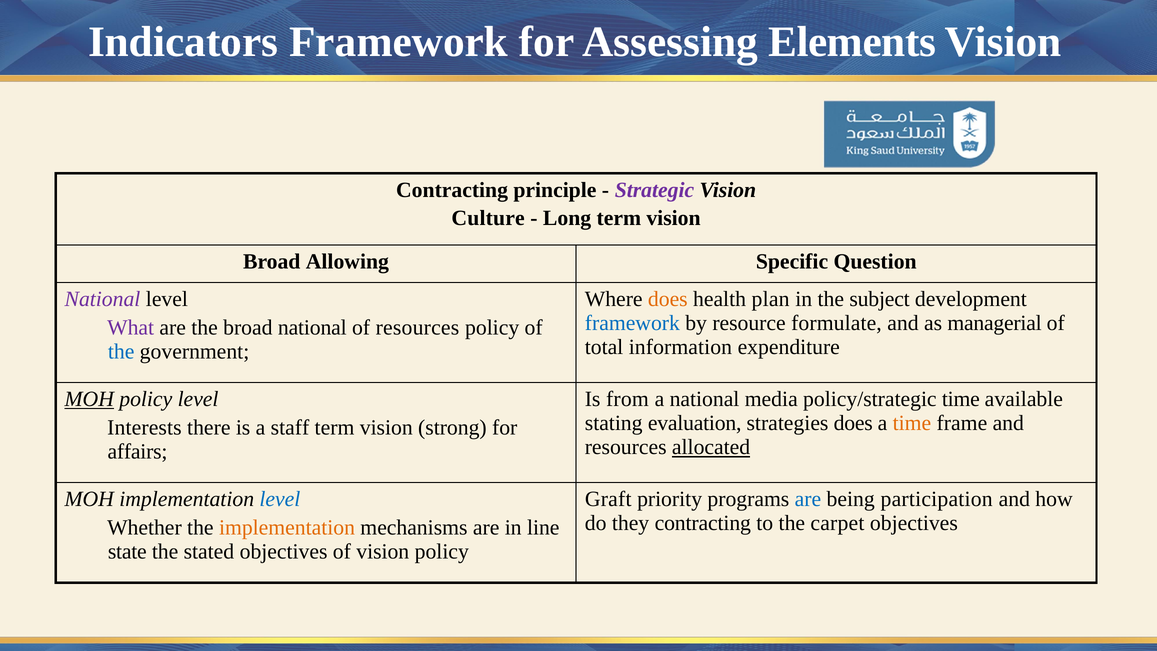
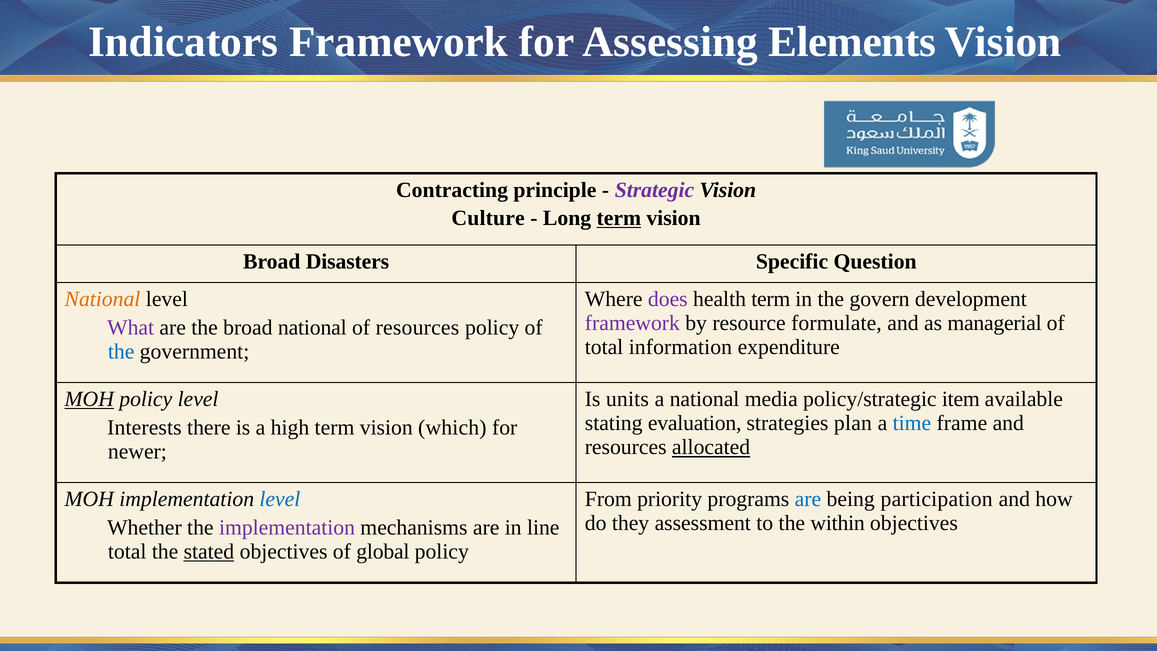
term underline: none -> present (619, 218)
Allowing: Allowing -> Disasters (347, 261)
National colour: purple -> orange (102, 299)
does colour: orange -> purple (668, 299)
health plan: plan -> term (771, 299)
subject: subject -> govern (880, 299)
framework colour: blue -> purple (632, 323)
from: from -> units (627, 399)
policy/strategic time: time -> item (961, 399)
strategies does: does -> plan (853, 423)
time colour: orange -> blue (912, 423)
staff: staff -> high (290, 427)
strong: strong -> which (452, 427)
affairs: affairs -> newer (137, 452)
Graft: Graft -> From (608, 499)
they contracting: contracting -> assessment (703, 523)
carpet: carpet -> within (838, 523)
implementation colour: orange -> purple (287, 527)
state: state -> total (127, 551)
stated underline: none -> present (209, 551)
of vision: vision -> global (383, 551)
